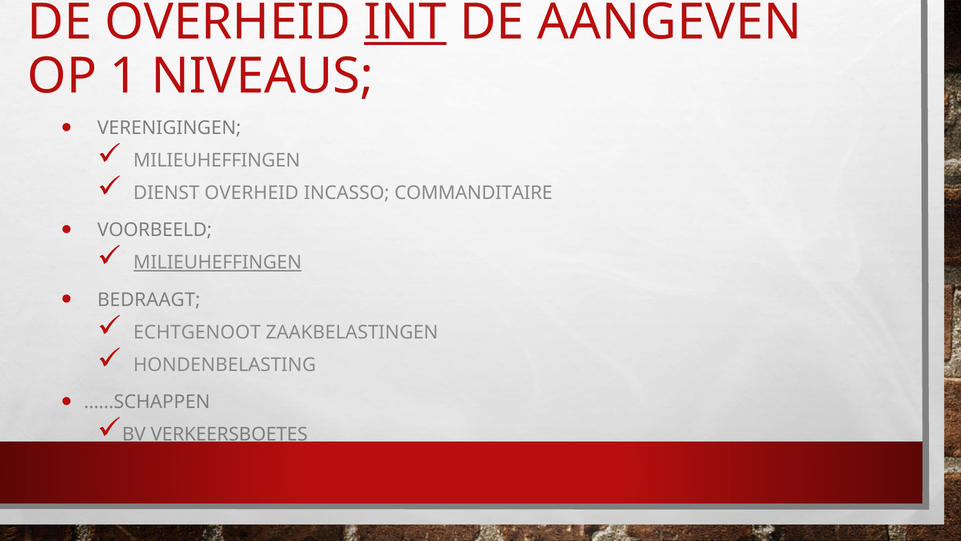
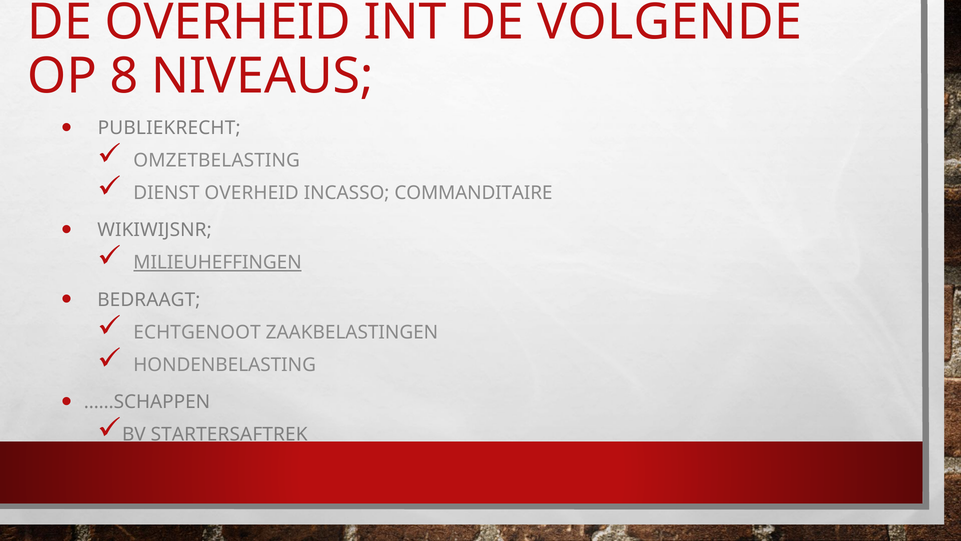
INT underline: present -> none (405, 22)
AANGEVEN: AANGEVEN -> VOLGENDE (670, 22)
1: 1 -> 8 (124, 76)
VERENIGINGEN: VERENIGINGEN -> PUBLIEKRECHT (169, 128)
MILIEUHEFFINGEN: MILIEUHEFFINGEN -> OMZETBELASTING (217, 160)
VOORBEELD: VOORBEELD -> WIKIWIJSNR (155, 230)
VERKEERSBOETES: VERKEERSBOETES -> STARTERSAFTREK (229, 434)
